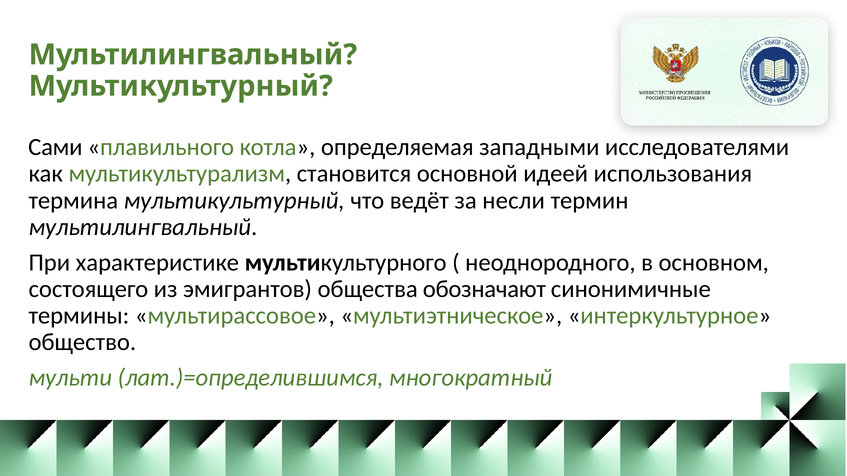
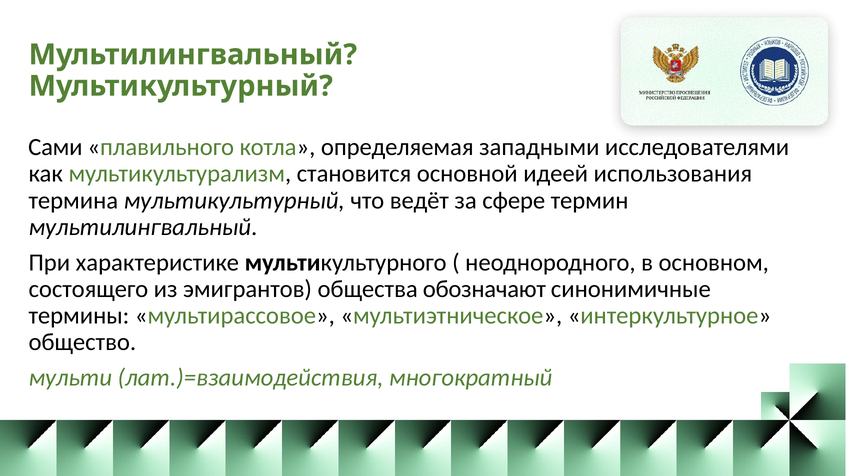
несли: несли -> сфере (514, 201)
лат.)=определившимся: лат.)=определившимся -> лат.)=взаимодействия (251, 378)
